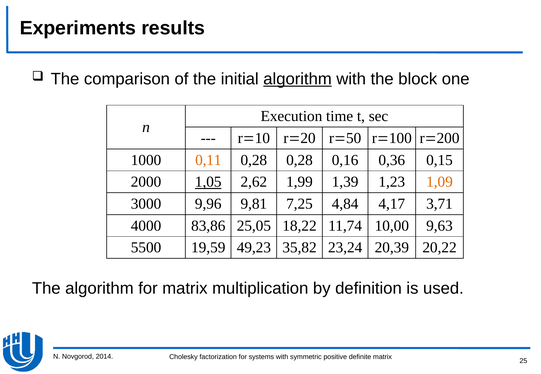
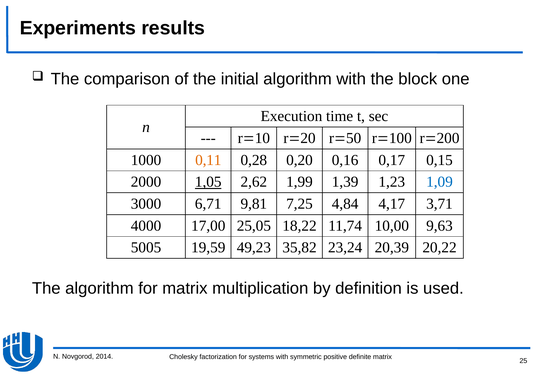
algorithm underline: present -> none (298, 79)
0,28 0,28: 0,28 -> 0,20 (299, 160)
0,36: 0,36 -> 0,17 (392, 160)
1,09 colour: orange -> blue (440, 182)
9,96: 9,96 -> 6,71 (208, 204)
83,86: 83,86 -> 17,00 (208, 226)
5500: 5500 -> 5005 (146, 248)
